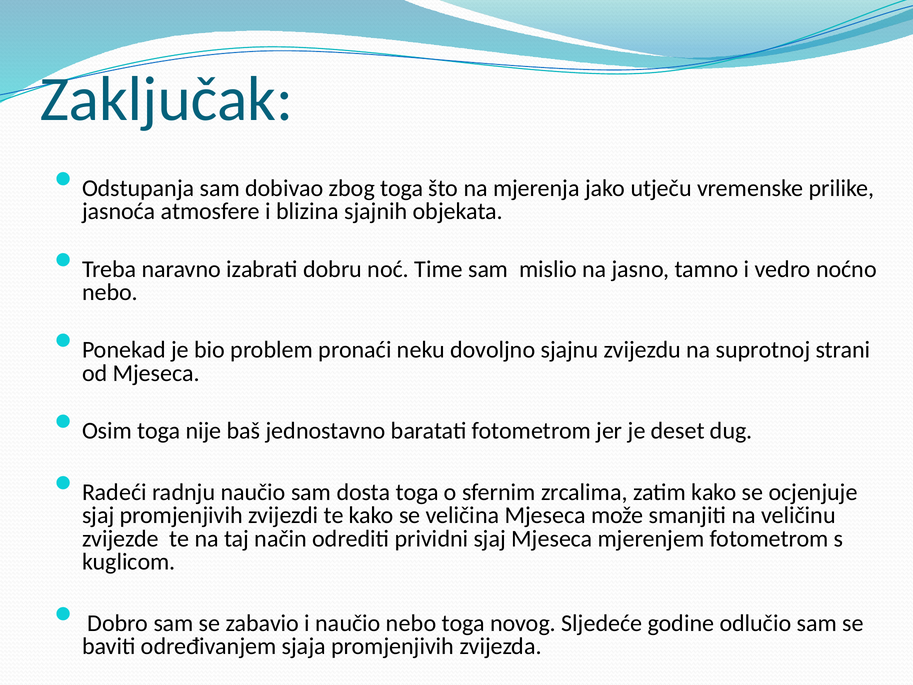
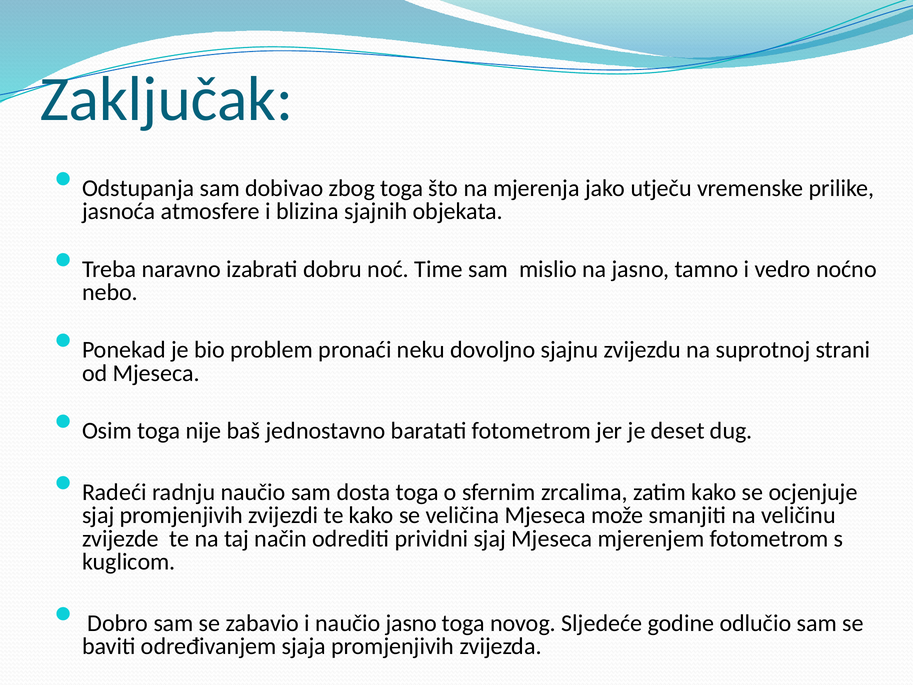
naučio nebo: nebo -> jasno (411, 623)
